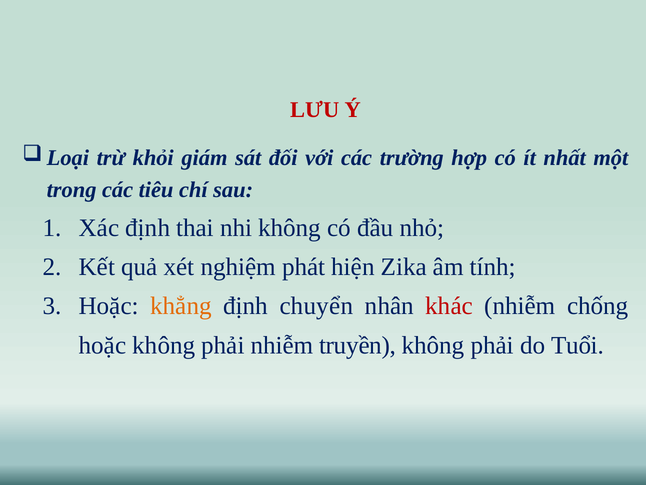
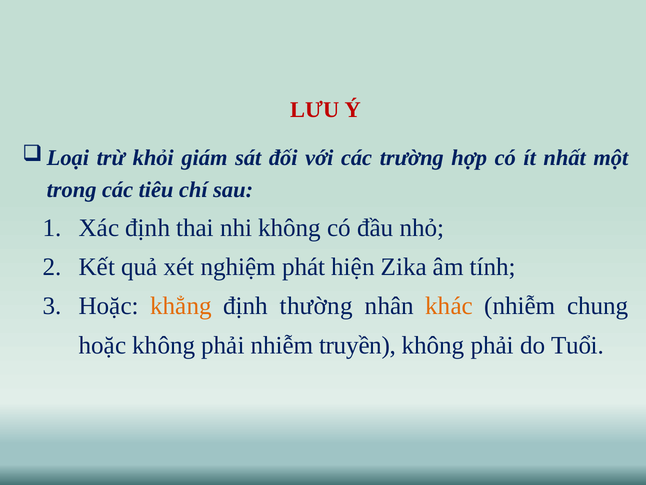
chuyển: chuyển -> thường (316, 306)
khác colour: red -> orange (449, 306)
chống: chống -> chung (598, 306)
